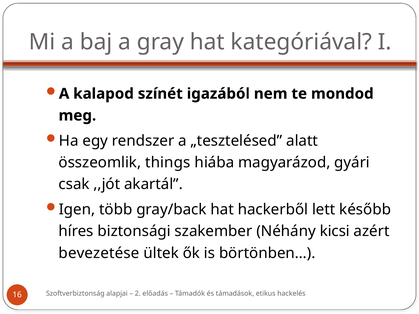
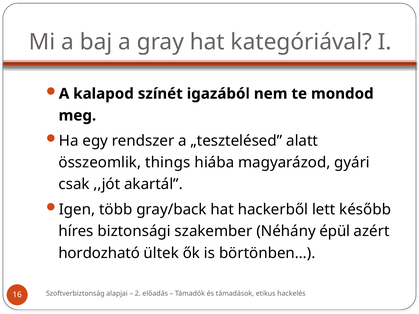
kicsi: kicsi -> épül (335, 231)
bevezetése: bevezetése -> hordozható (99, 253)
